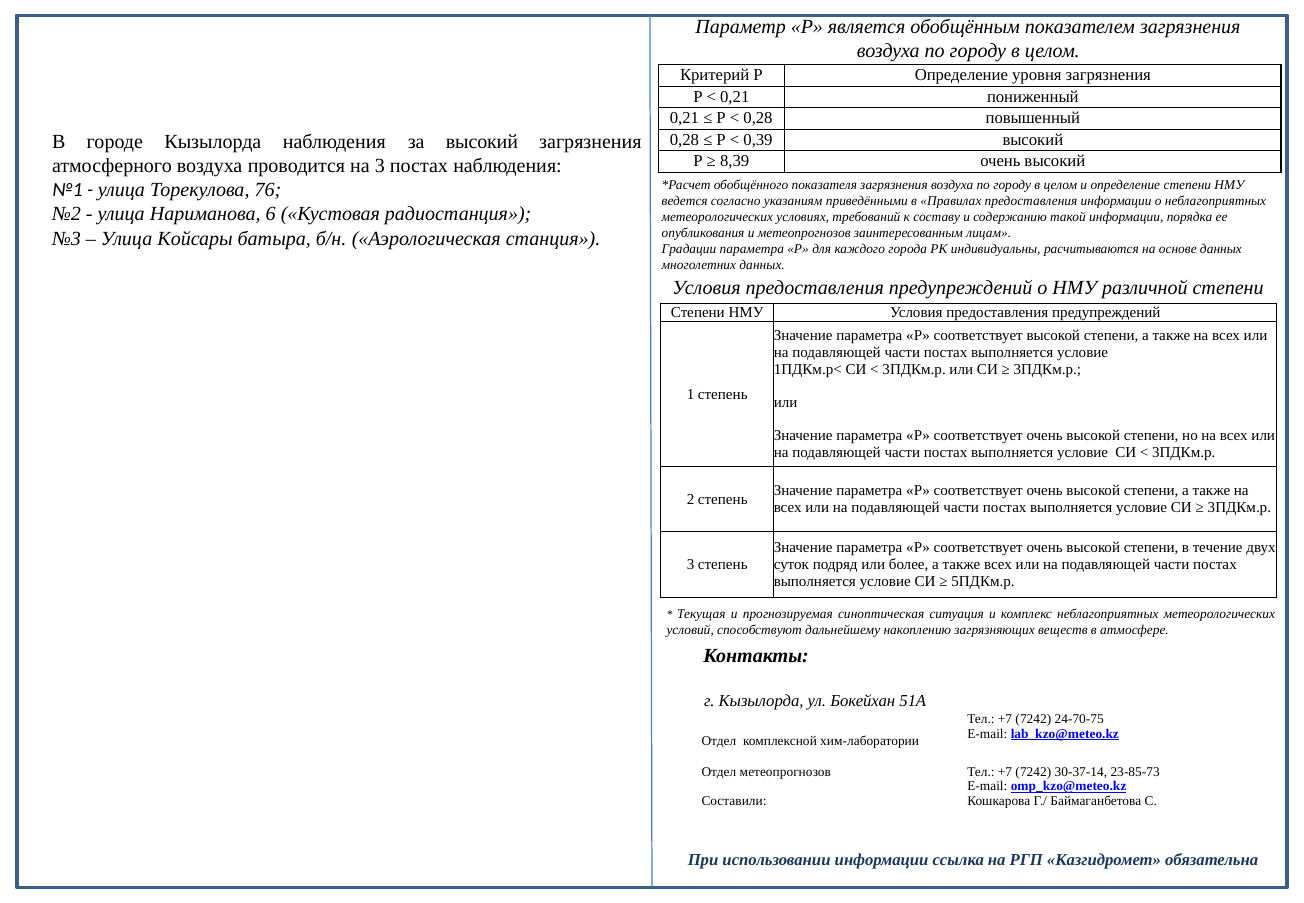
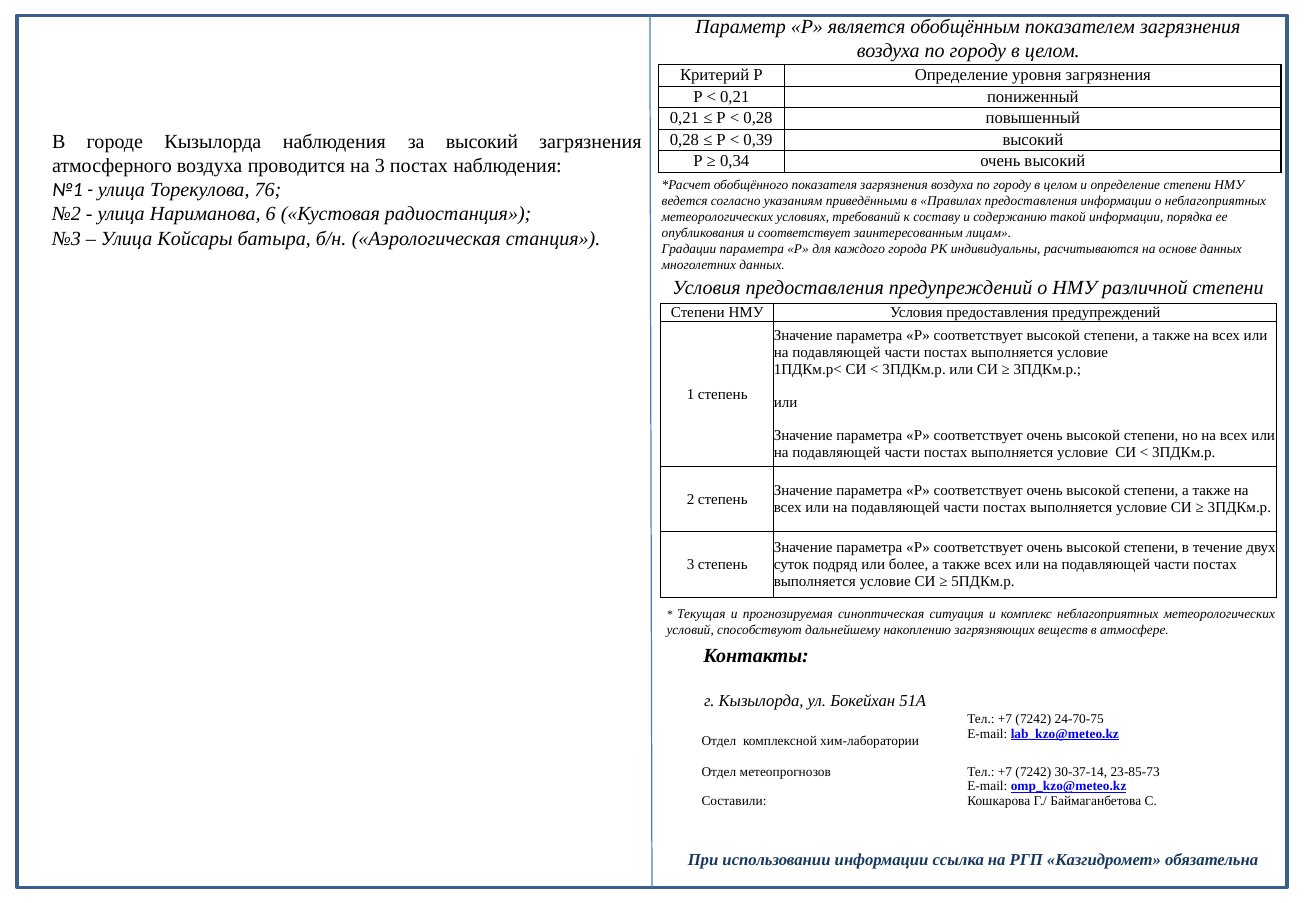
8,39: 8,39 -> 0,34 (735, 161)
и метеопрогнозов: метеопрогнозов -> соответствует (804, 233)
